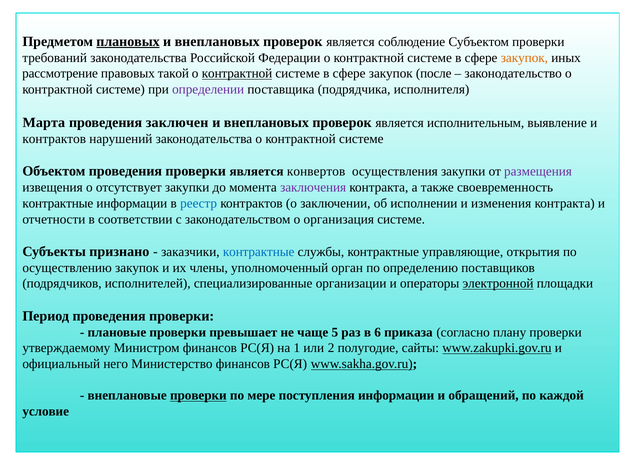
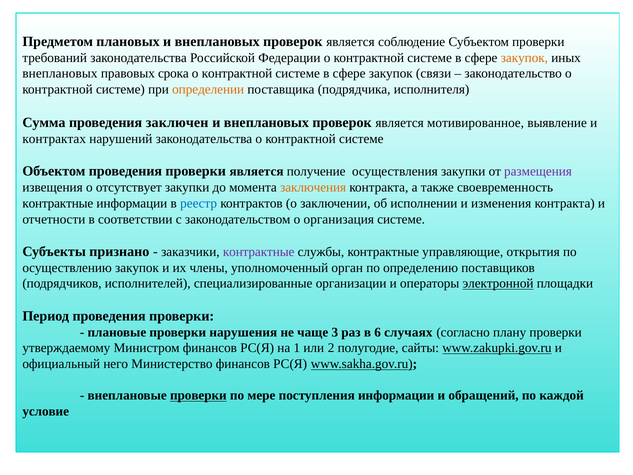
плановых underline: present -> none (128, 41)
рассмотрение: рассмотрение -> внеплановых (60, 74)
такой: такой -> срока (173, 74)
контрактной underline: present -> none (237, 74)
после: после -> связи (434, 74)
определении colour: purple -> orange (208, 89)
Марта: Марта -> Сумма (44, 123)
исполнительным: исполнительным -> мотивированное (476, 123)
контрактов: контрактов -> контрактах (54, 139)
конвертов: конвертов -> получение (316, 171)
заключения colour: purple -> orange (313, 187)
контрактные colour: blue -> purple (259, 252)
превышает: превышает -> нарушения (243, 332)
5: 5 -> 3 (335, 332)
приказа: приказа -> случаях (408, 332)
